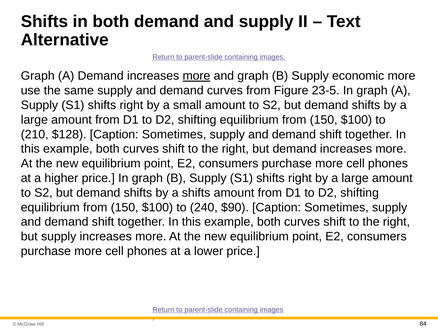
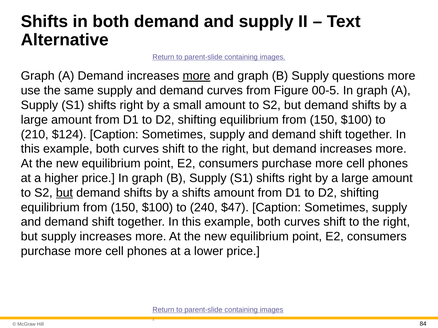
economic: economic -> questions (358, 76)
23-5: 23-5 -> 00-5 (326, 91)
$128: $128 -> $124 (69, 135)
but underline: none -> present (64, 193)
$90: $90 -> $47 (235, 208)
